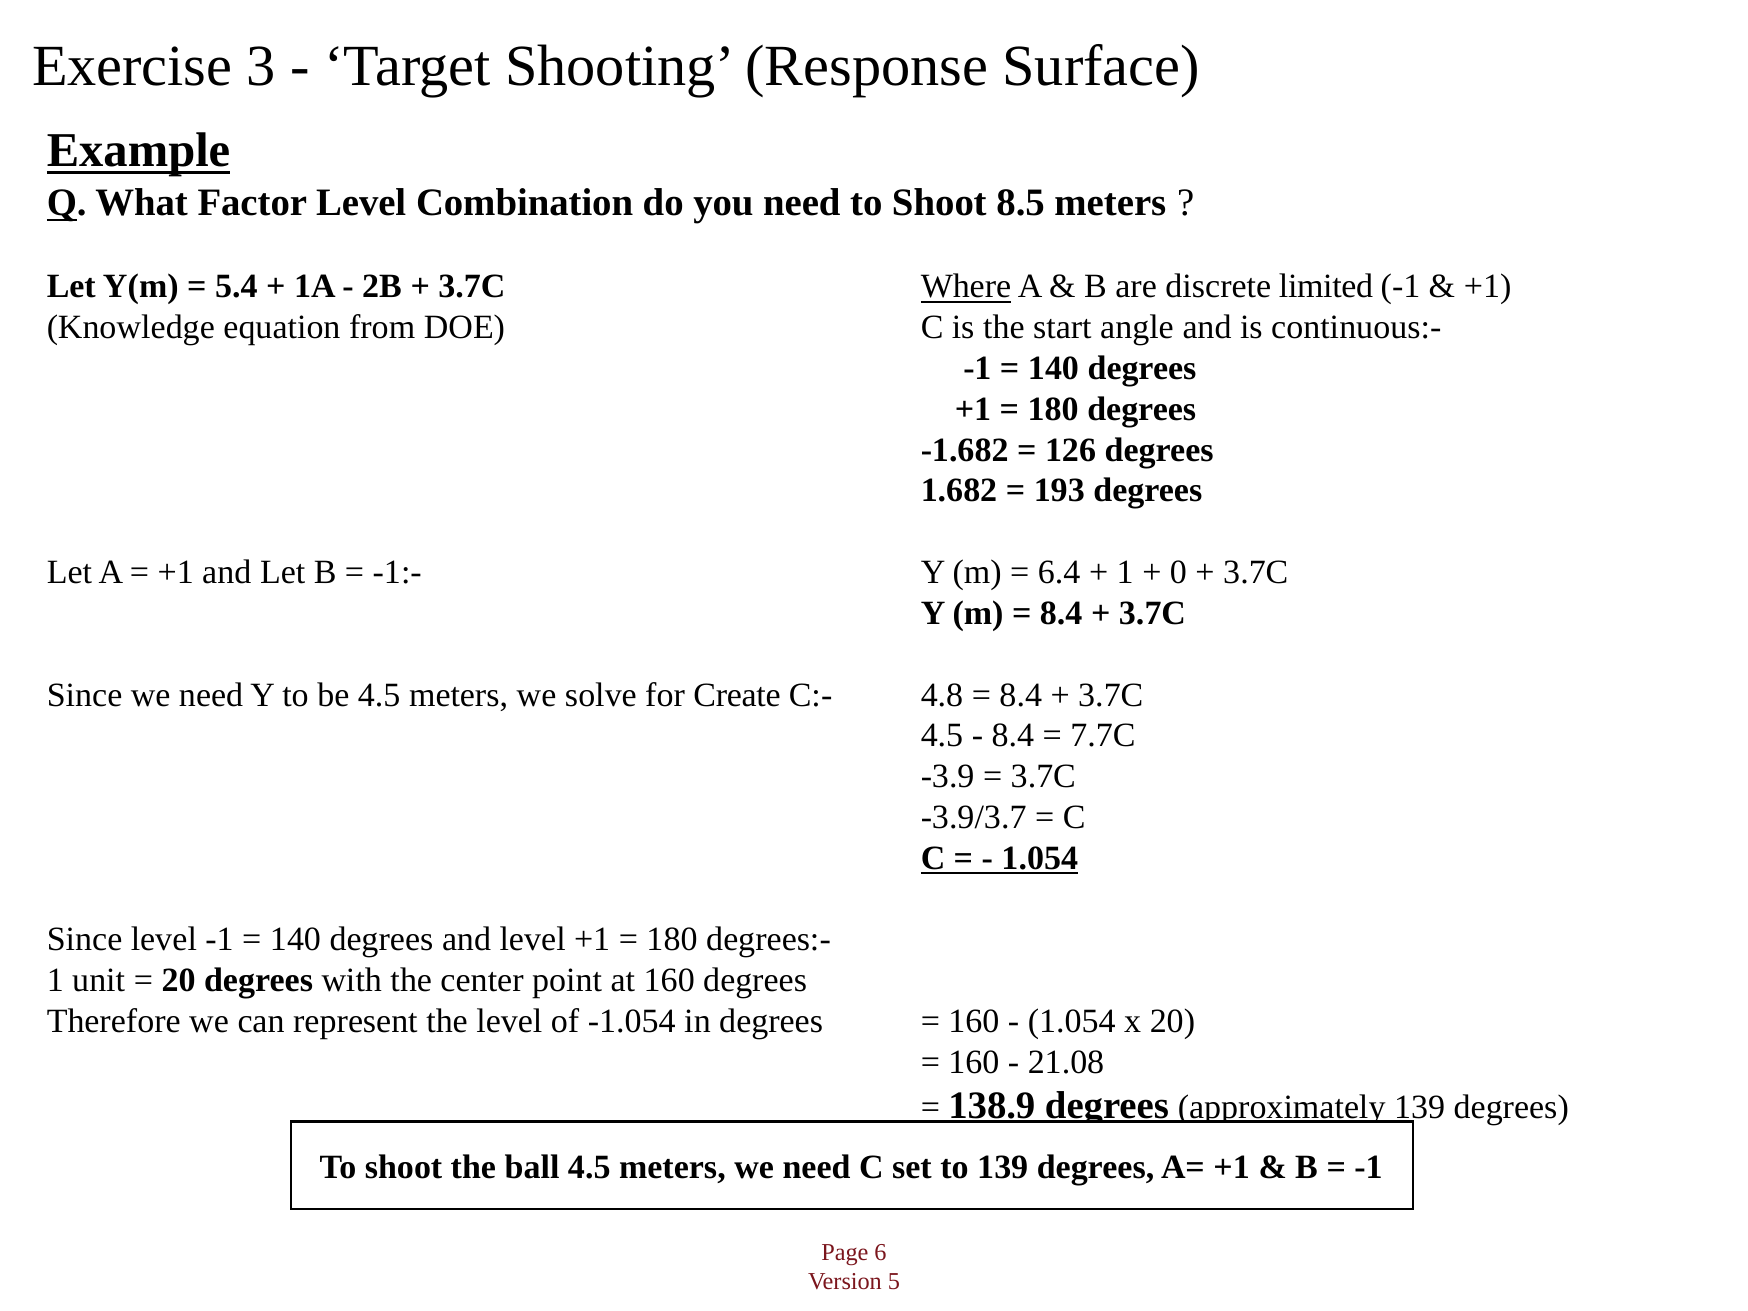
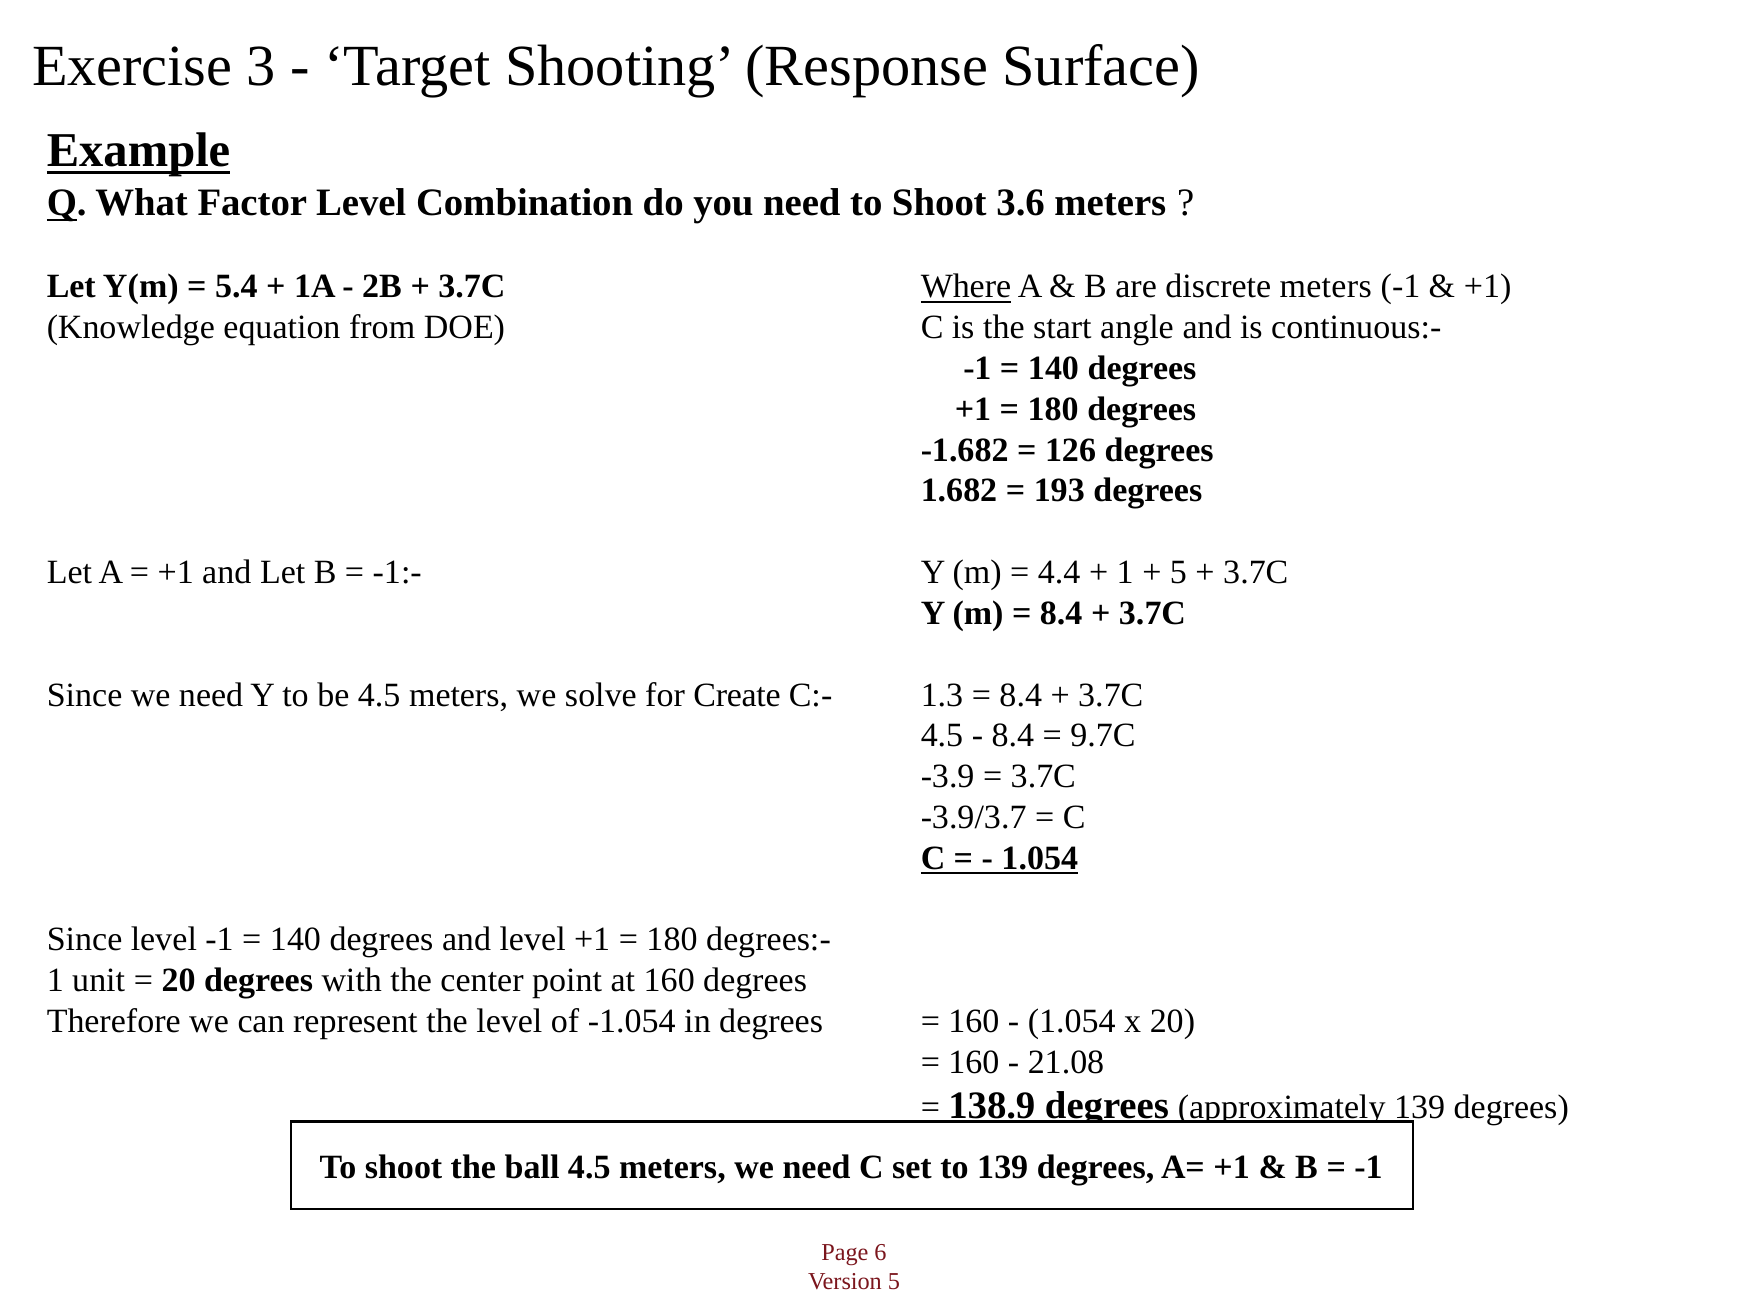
8.5: 8.5 -> 3.6 (1021, 203)
discrete limited: limited -> meters (1326, 287)
6.4: 6.4 -> 4.4 (1059, 572)
0: 0 -> 5 (1178, 572)
4.8: 4.8 -> 1.3 (942, 695)
7.7C: 7.7C -> 9.7C (1103, 736)
